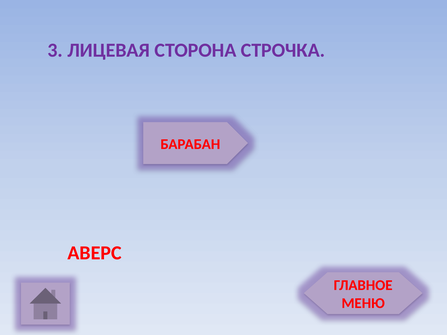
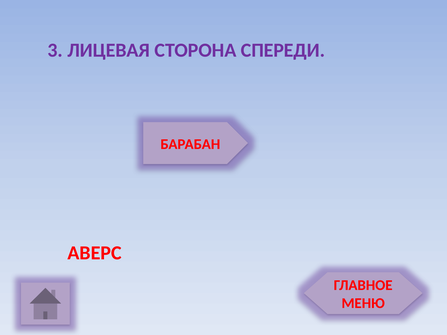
СТРОЧКА: СТРОЧКА -> СПЕРЕДИ (283, 50)
